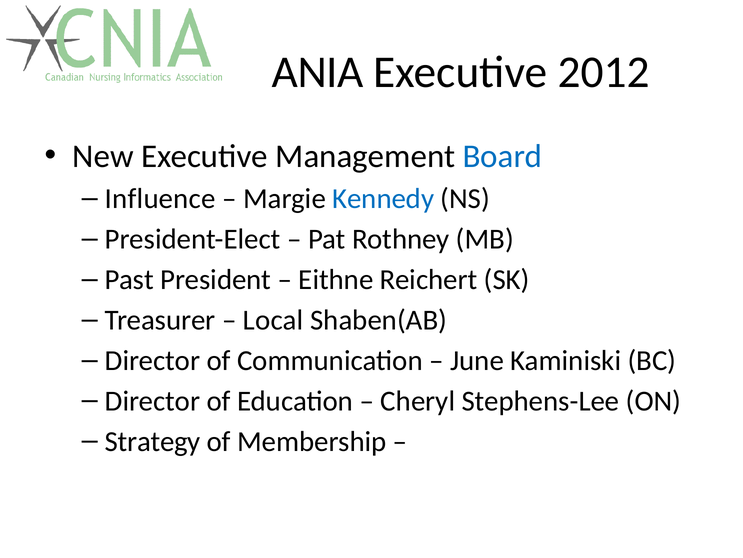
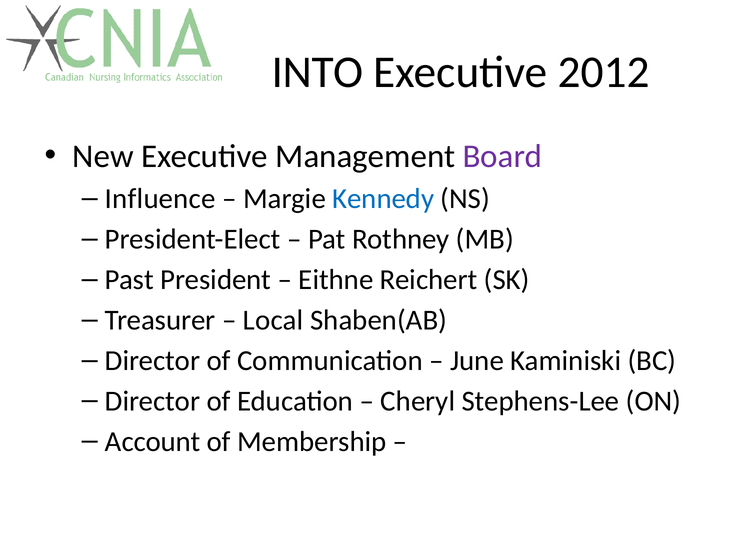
ANIA: ANIA -> INTO (318, 72)
Board colour: blue -> purple (502, 156)
Strategy: Strategy -> Account (153, 441)
